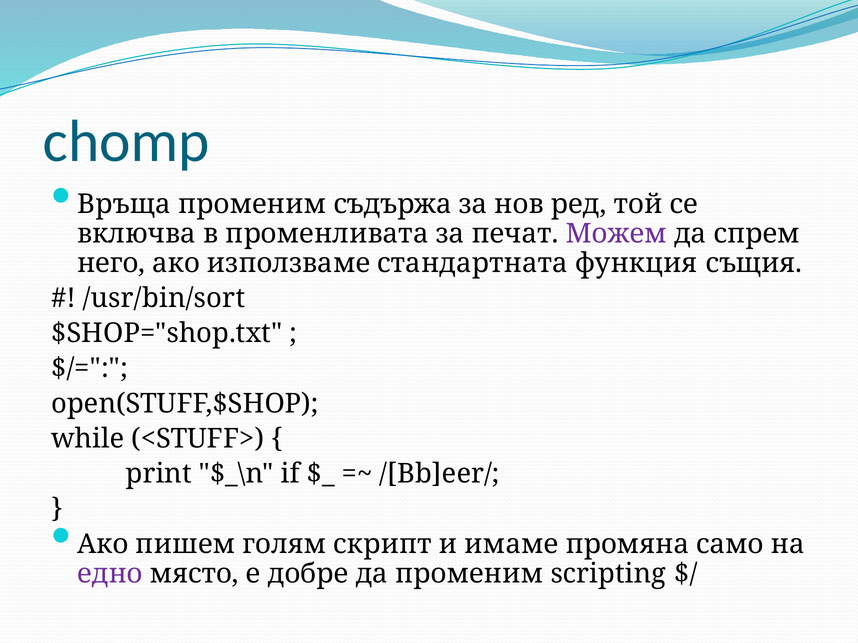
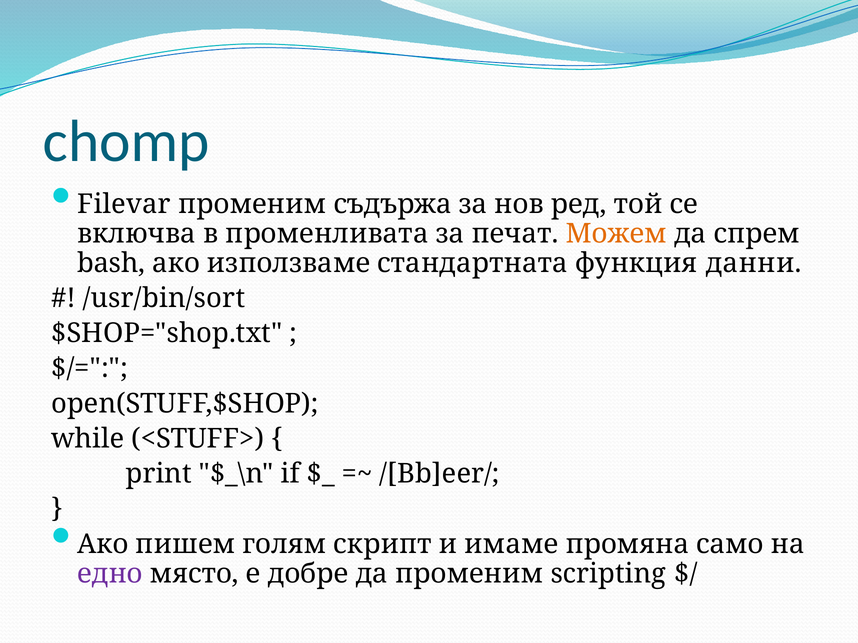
Връща: Връща -> Filevar (124, 204)
Можем colour: purple -> orange (616, 234)
него: него -> bash (111, 263)
същия: същия -> данни (754, 263)
